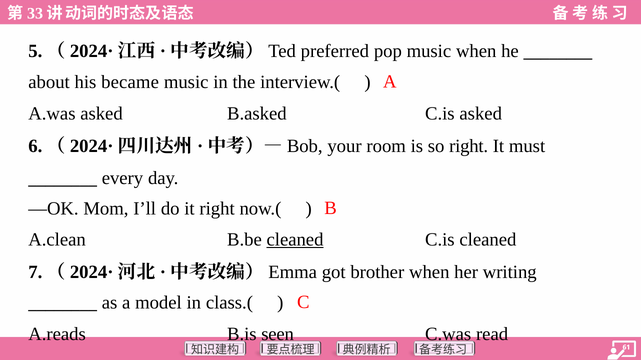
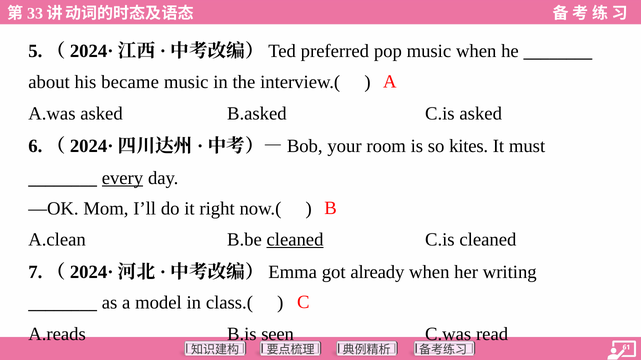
so right: right -> kites (469, 146)
every underline: none -> present (122, 178)
brother: brother -> already (377, 273)
